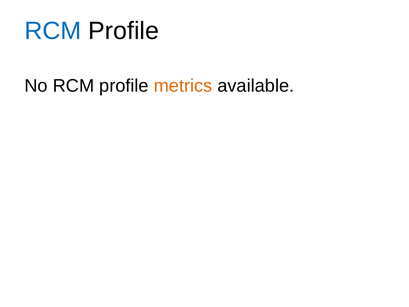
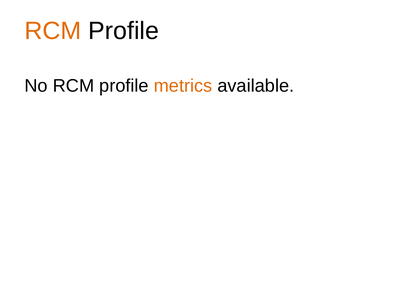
RCM colour: blue -> orange (53, 31)
